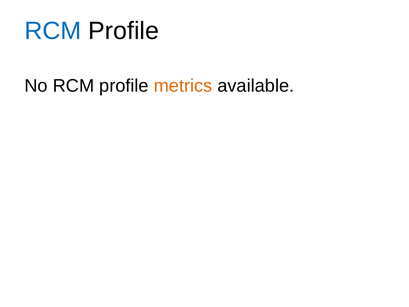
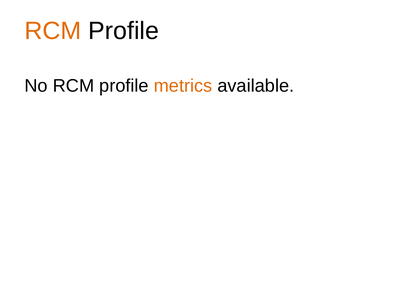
RCM colour: blue -> orange (53, 31)
